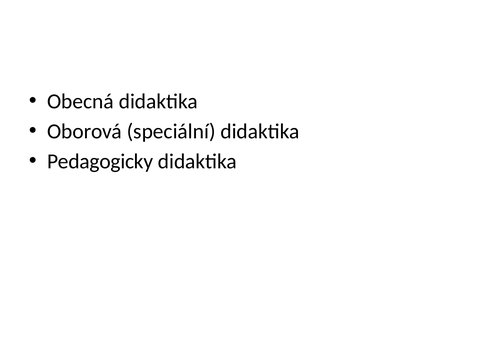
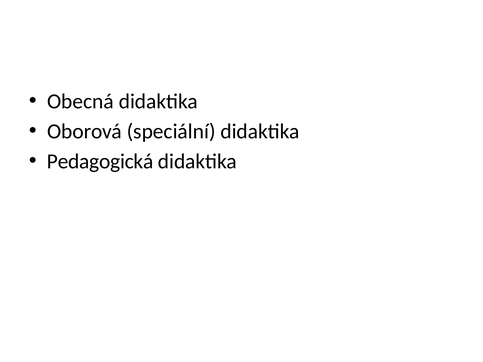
Pedagogicky: Pedagogicky -> Pedagogická (100, 161)
